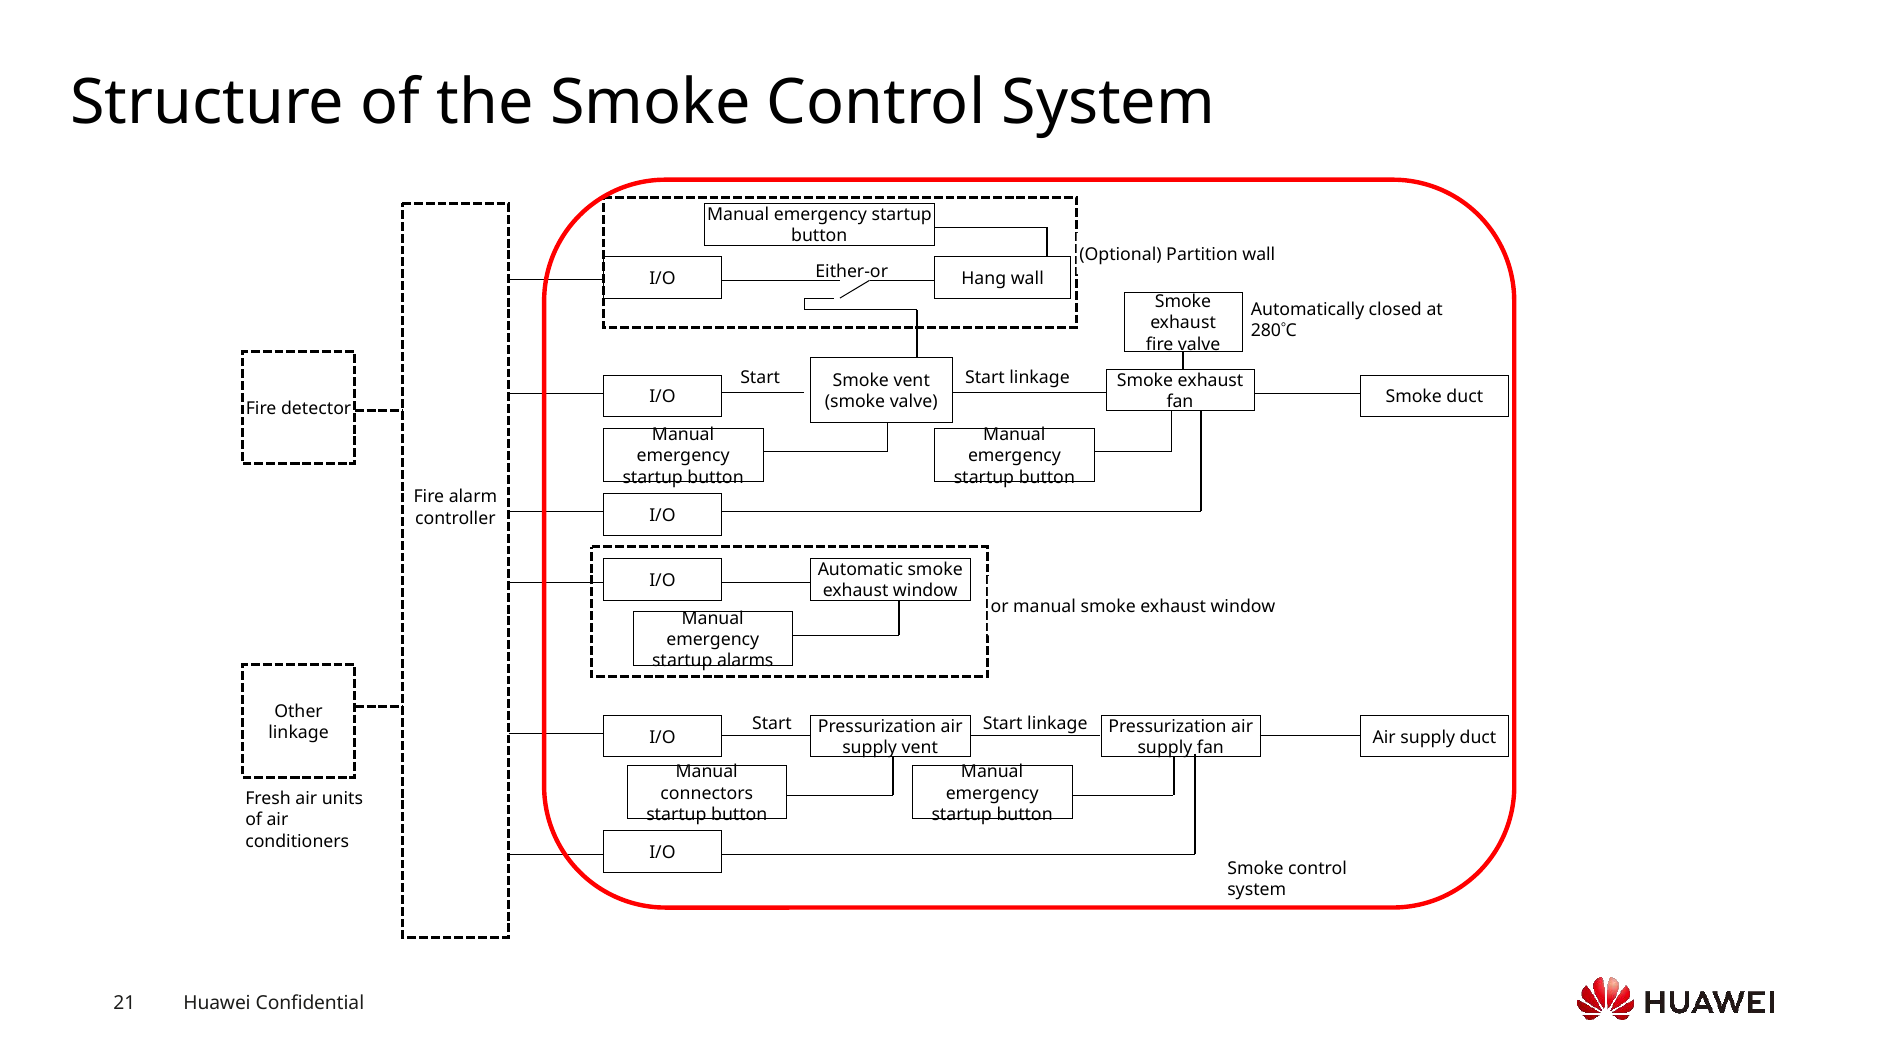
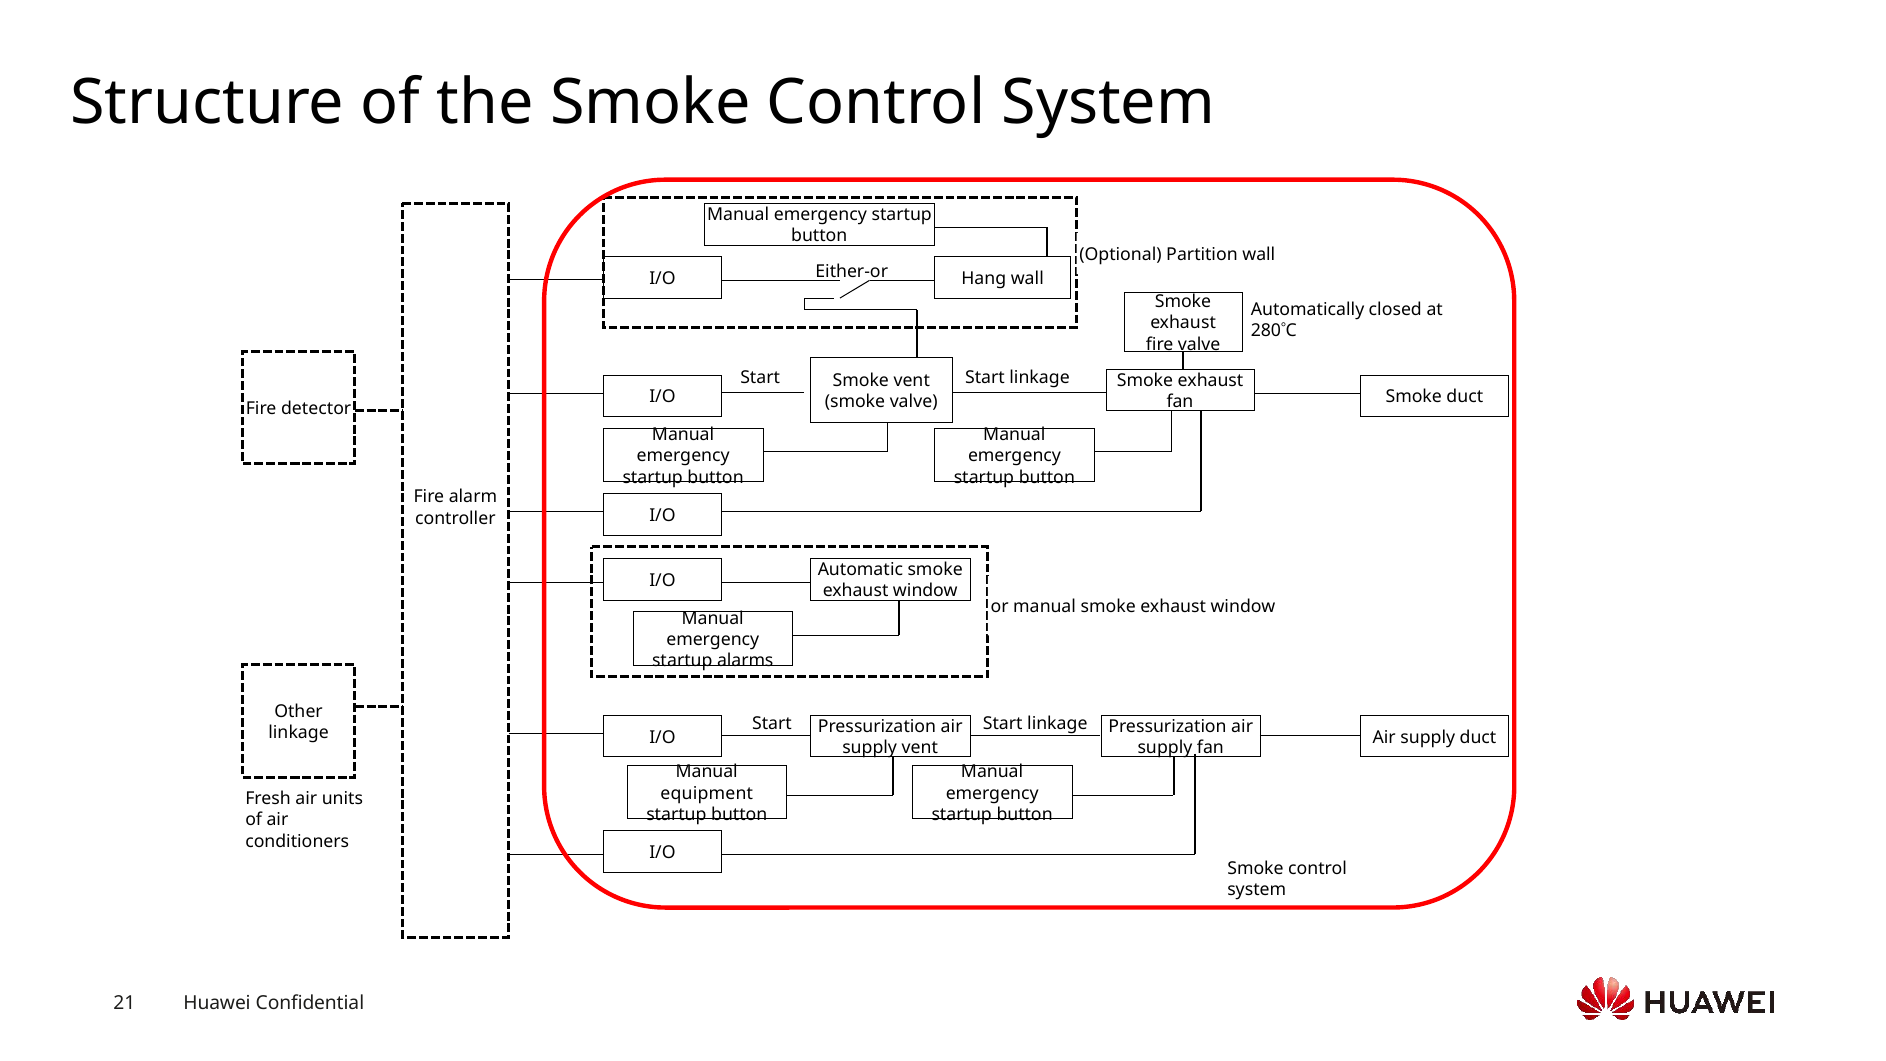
connectors: connectors -> equipment (707, 793)
